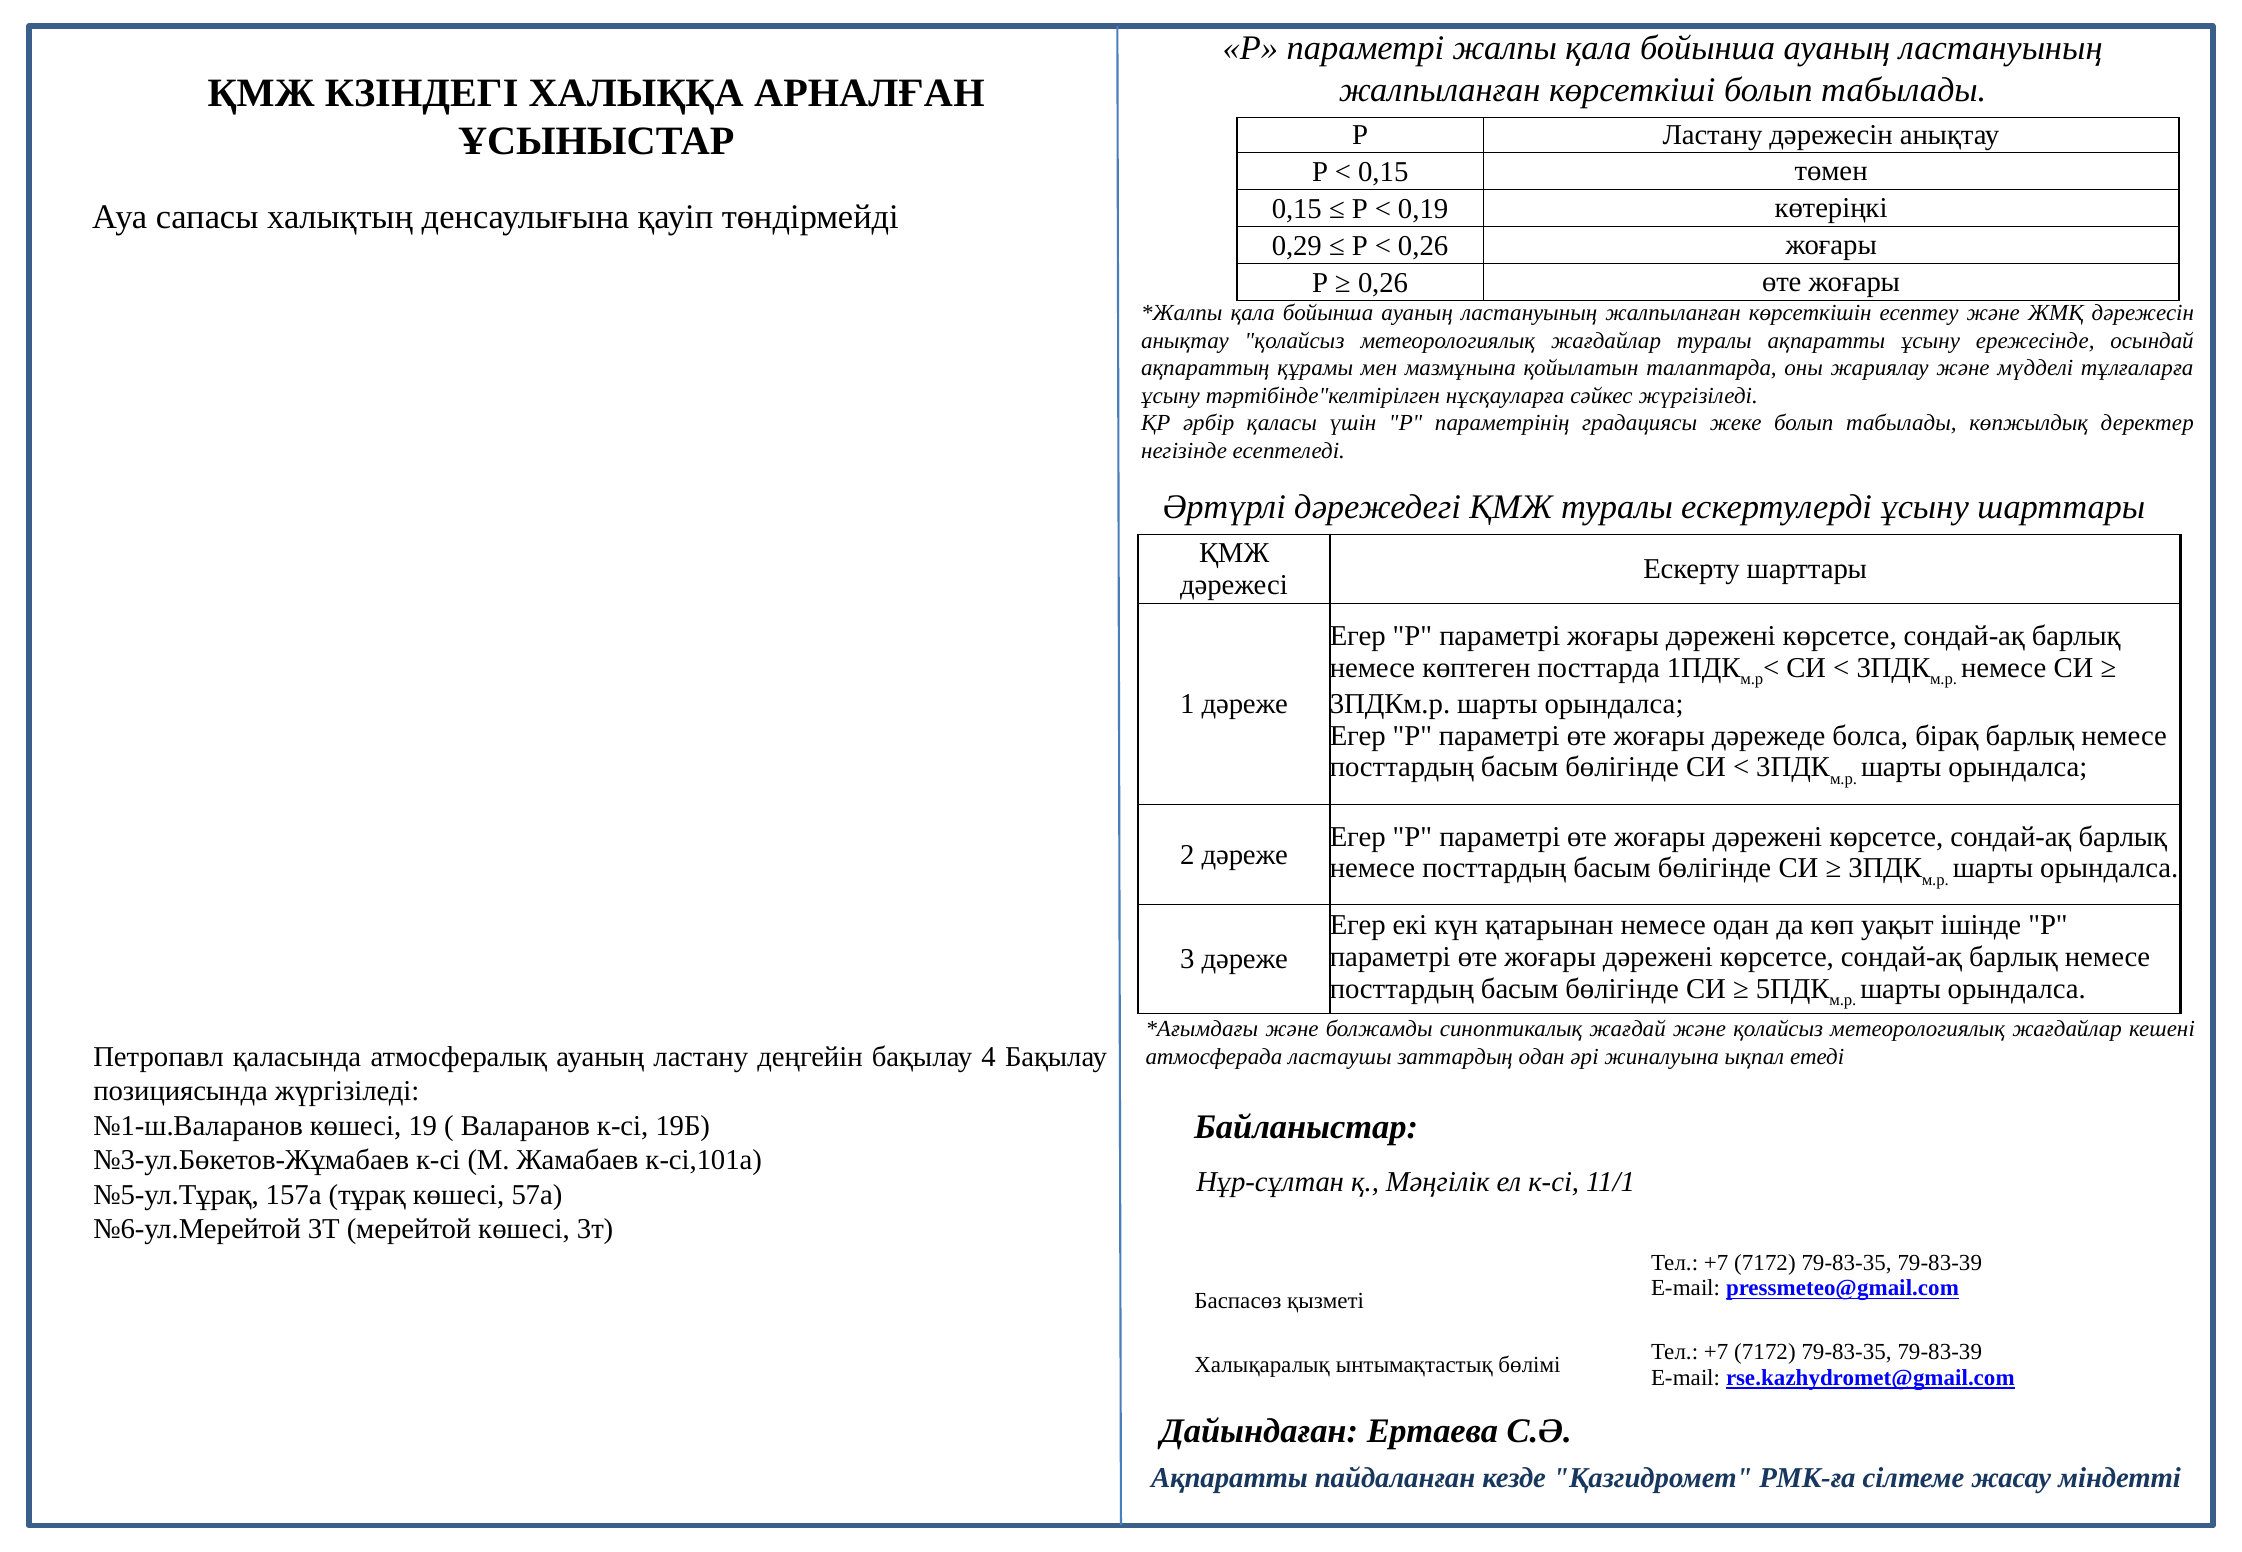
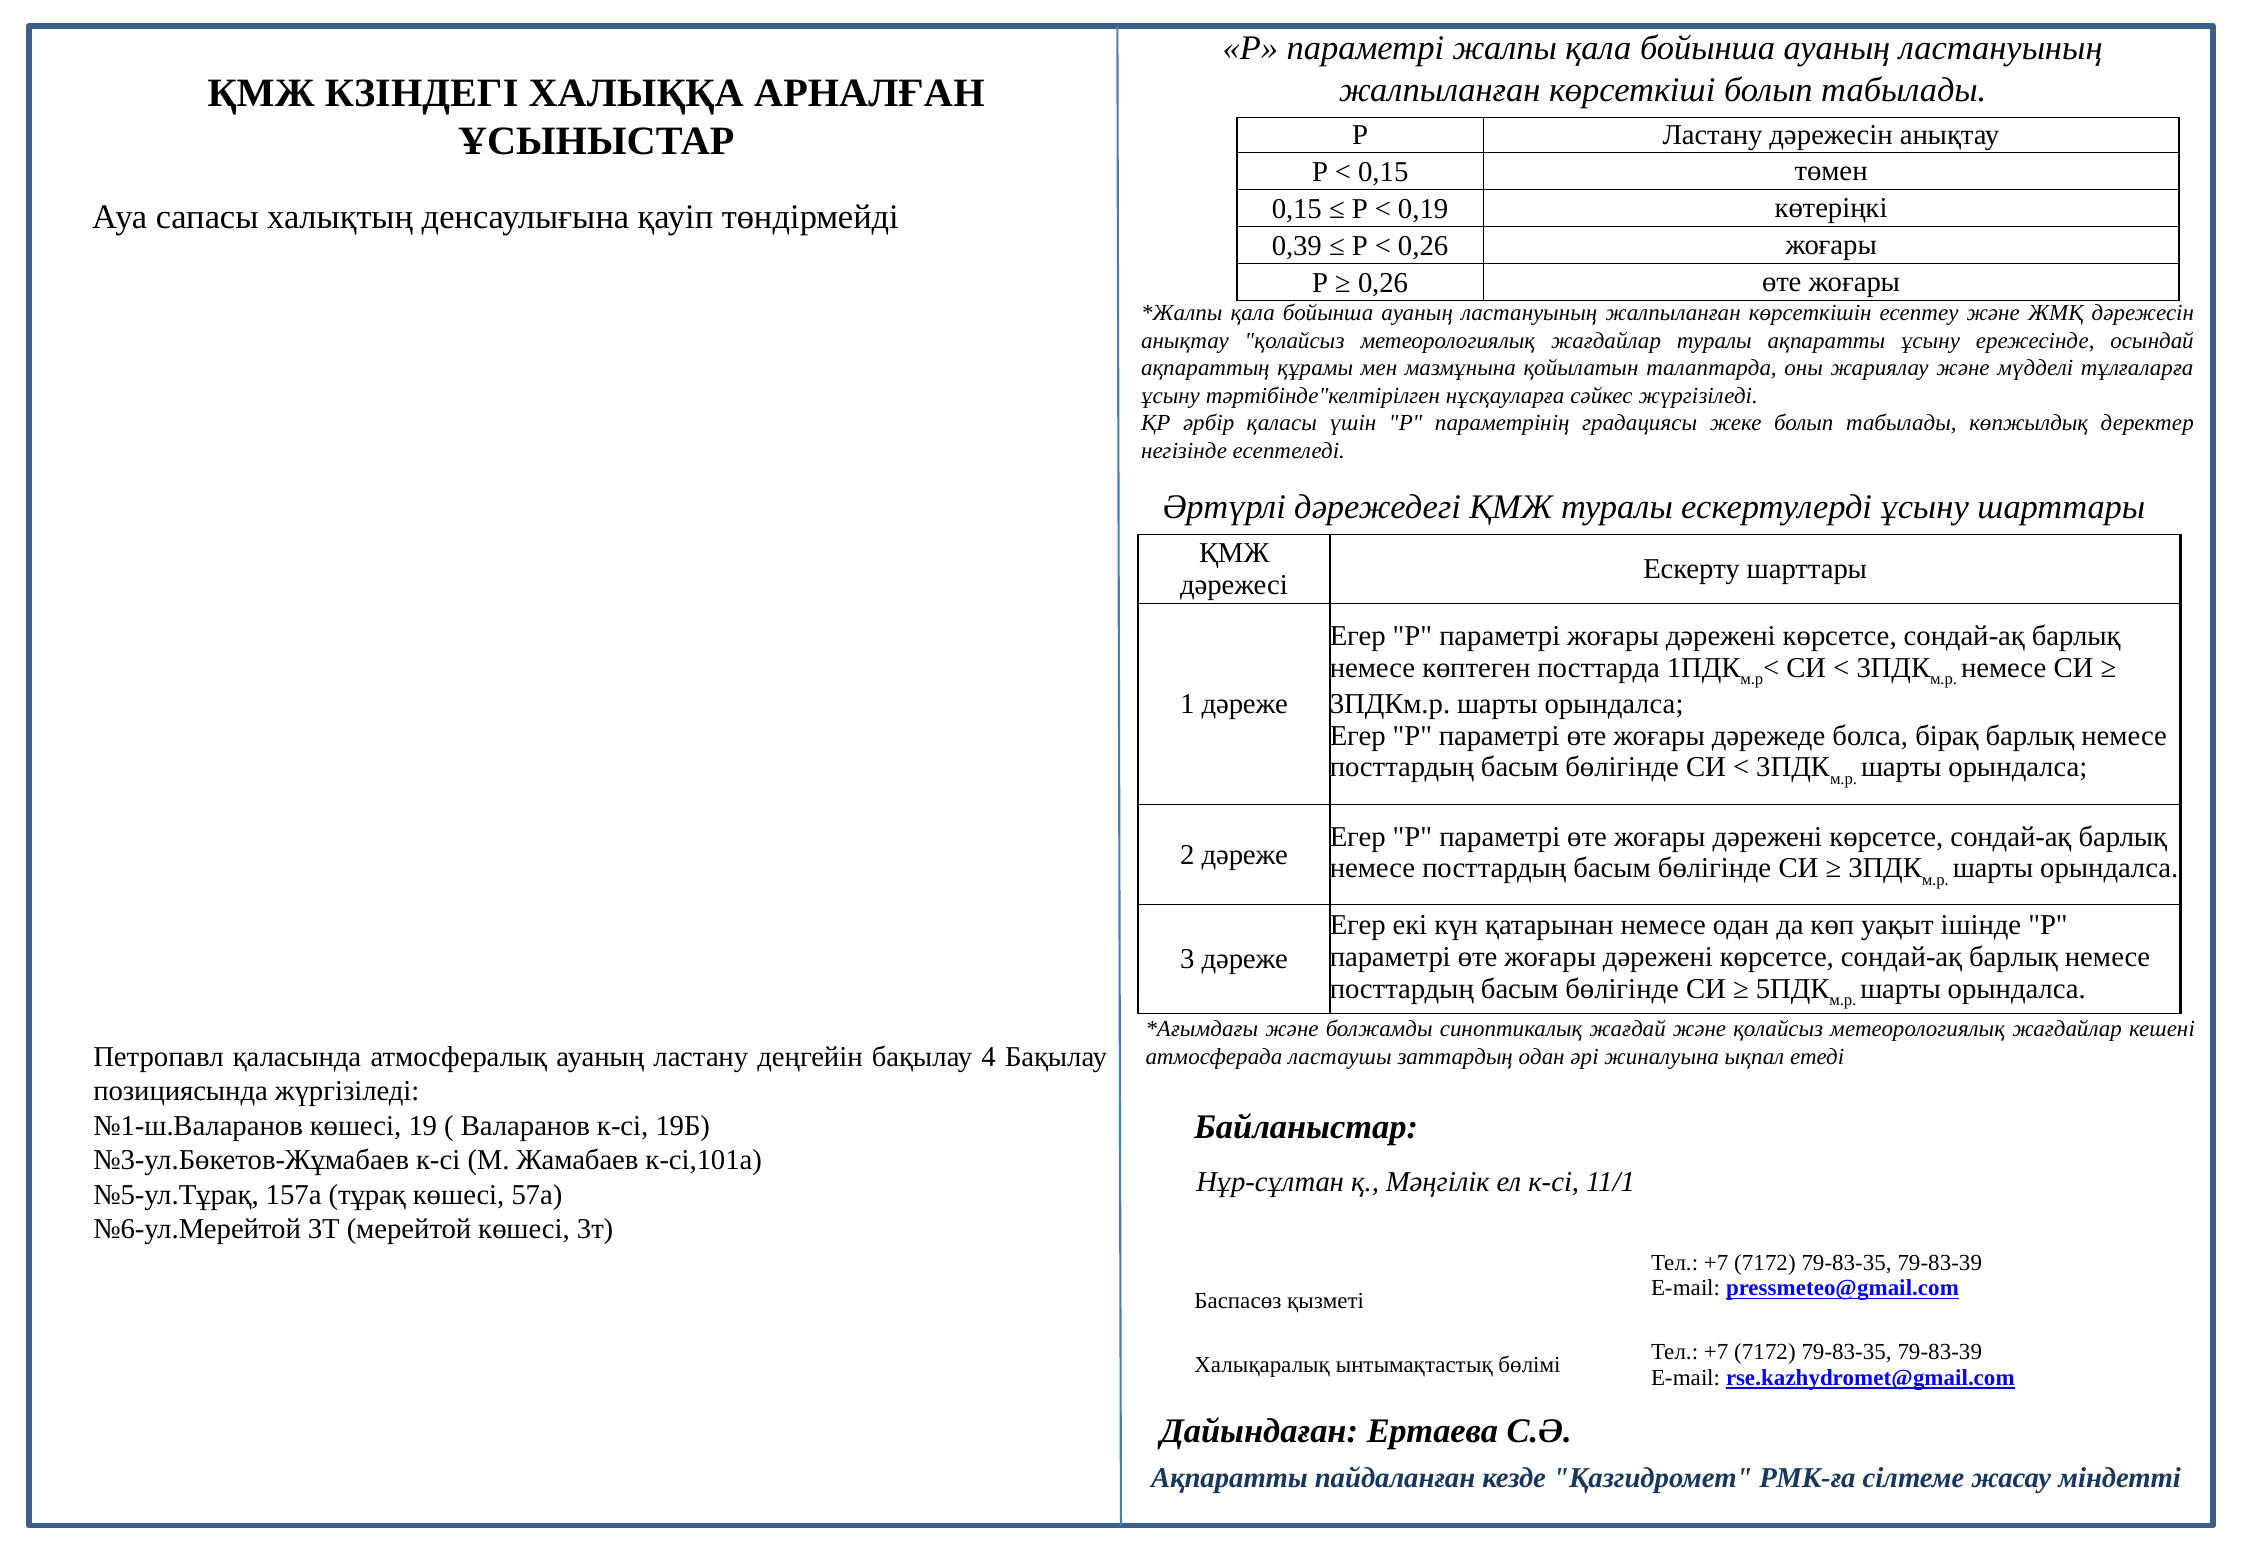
0,29: 0,29 -> 0,39 (1297, 246)
